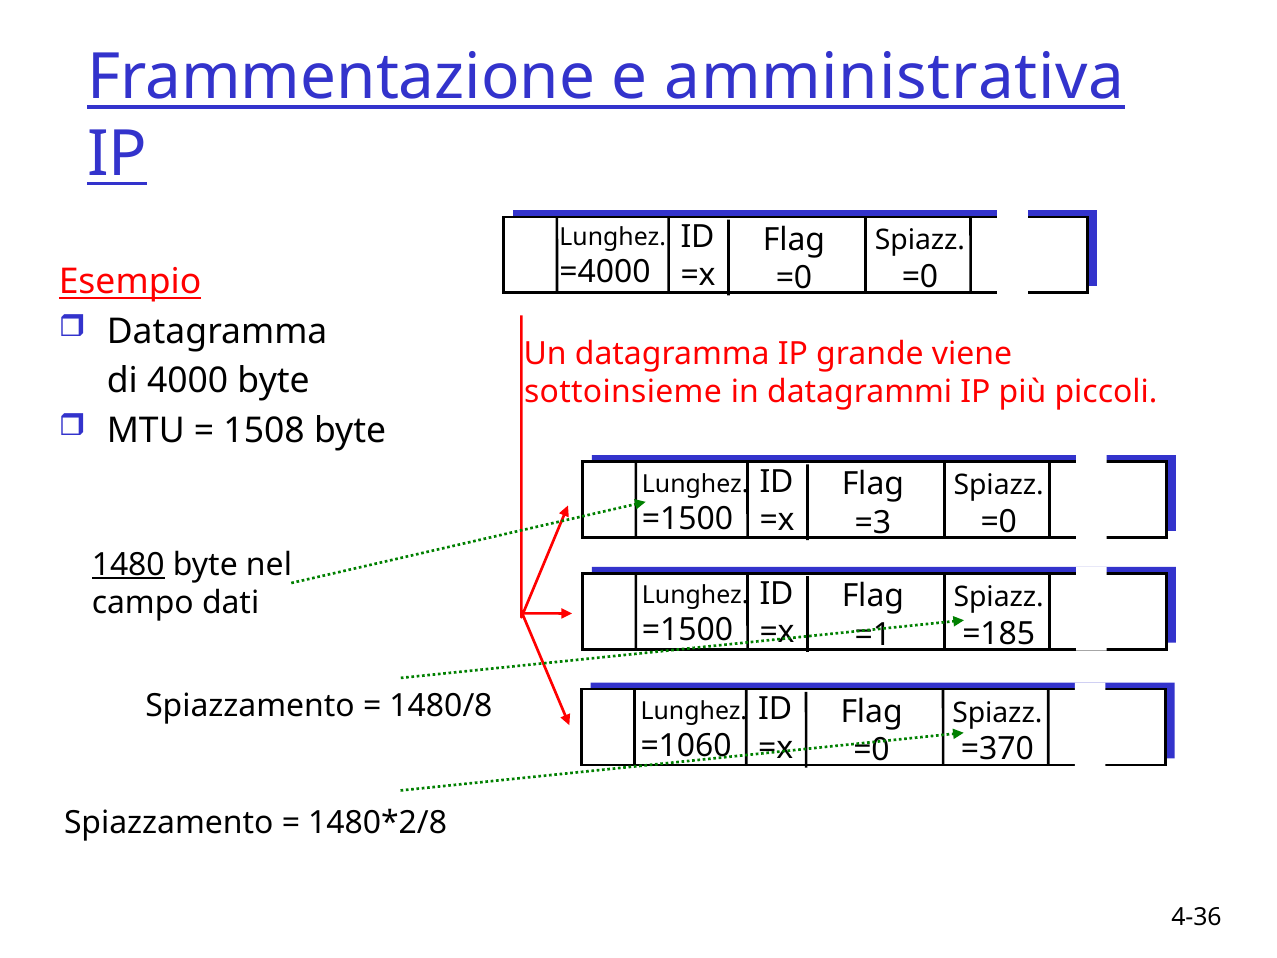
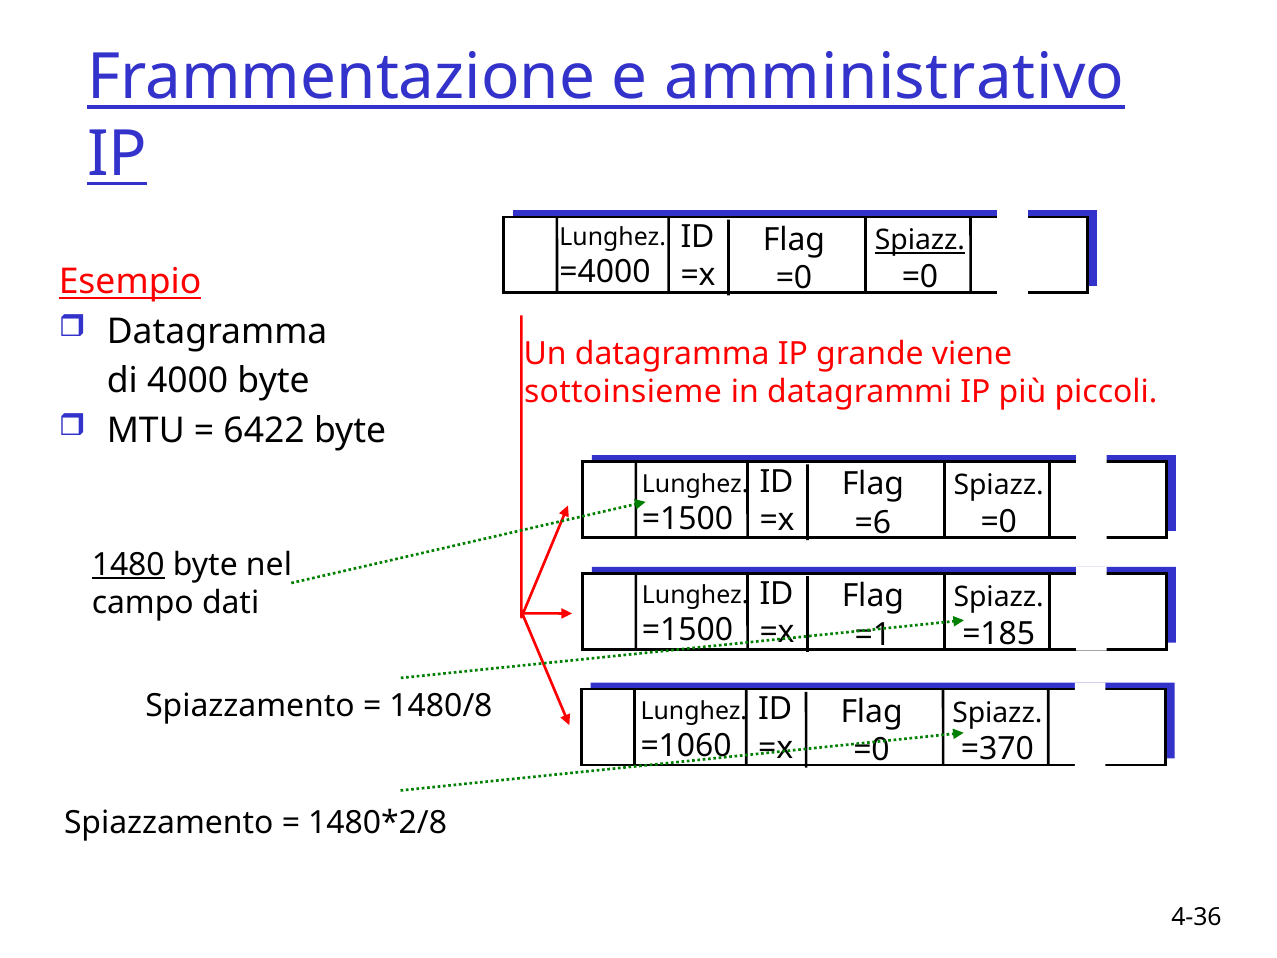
amministrativa: amministrativa -> amministrativo (895, 78)
Spiazz underline: none -> present (920, 241)
1508: 1508 -> 6422 (264, 431)
=3: =3 -> =6 (873, 523)
